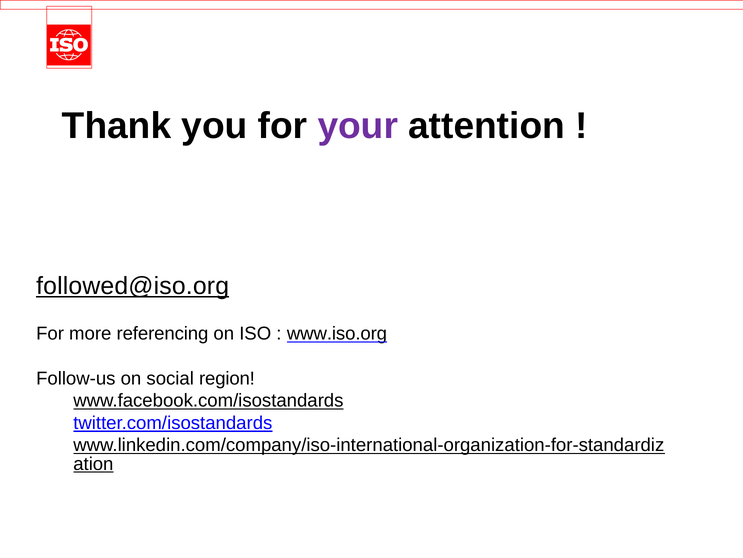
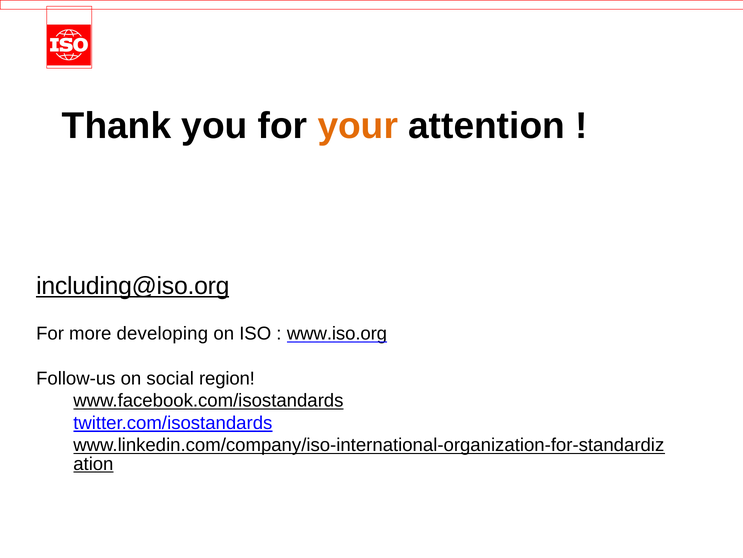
your colour: purple -> orange (358, 126)
followed@iso.org: followed@iso.org -> including@iso.org (133, 285)
referencing: referencing -> developing (162, 333)
